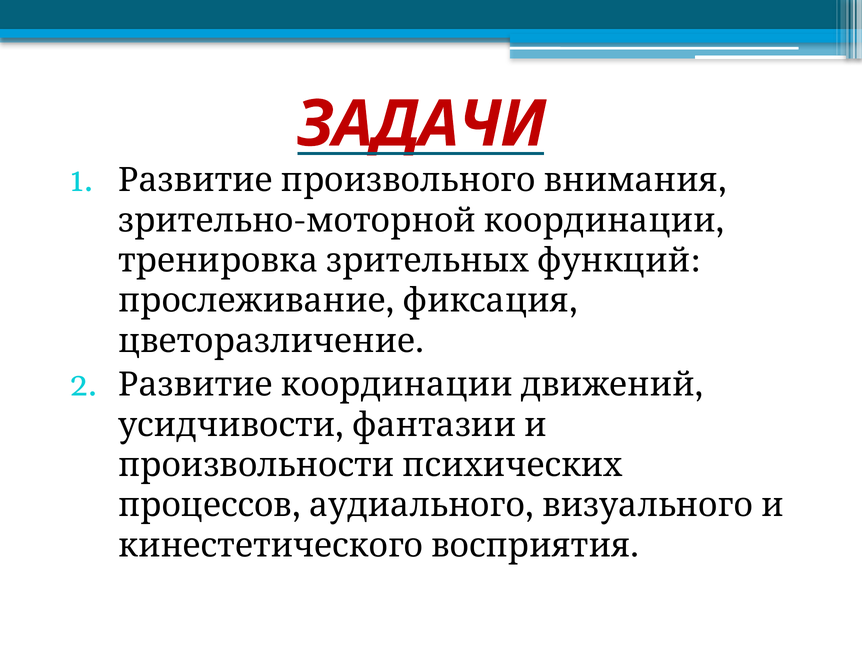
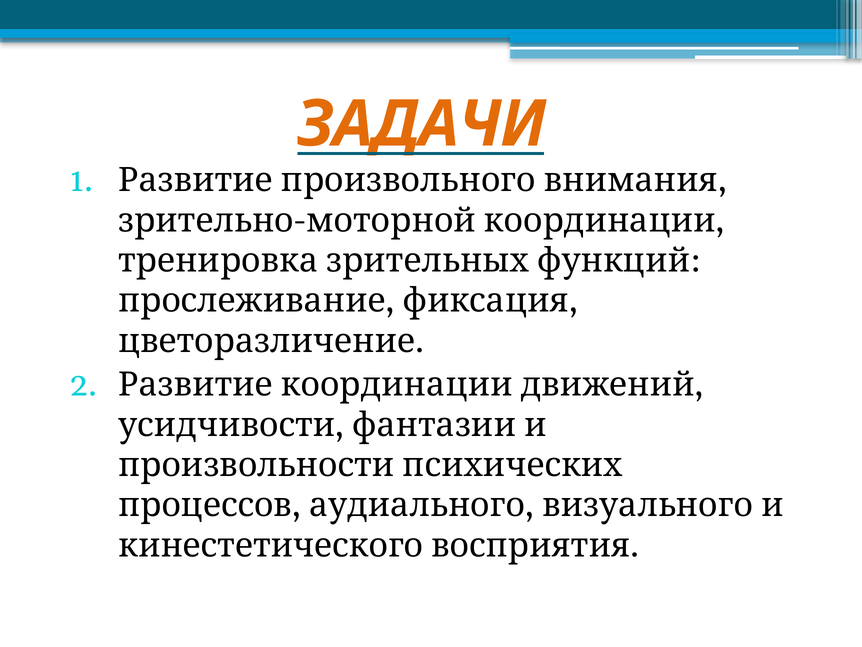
ЗАДАЧИ colour: red -> orange (421, 124)
